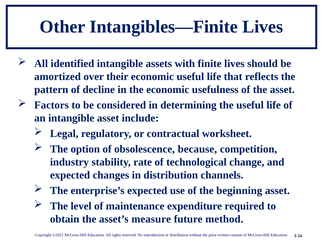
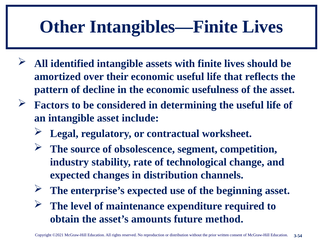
option: option -> source (85, 149)
because: because -> segment (197, 149)
measure: measure -> amounts (151, 219)
